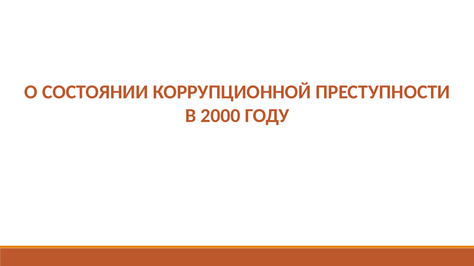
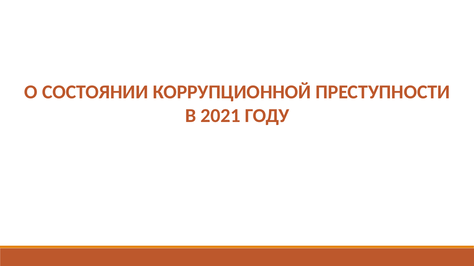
2000: 2000 -> 2021 (220, 116)
